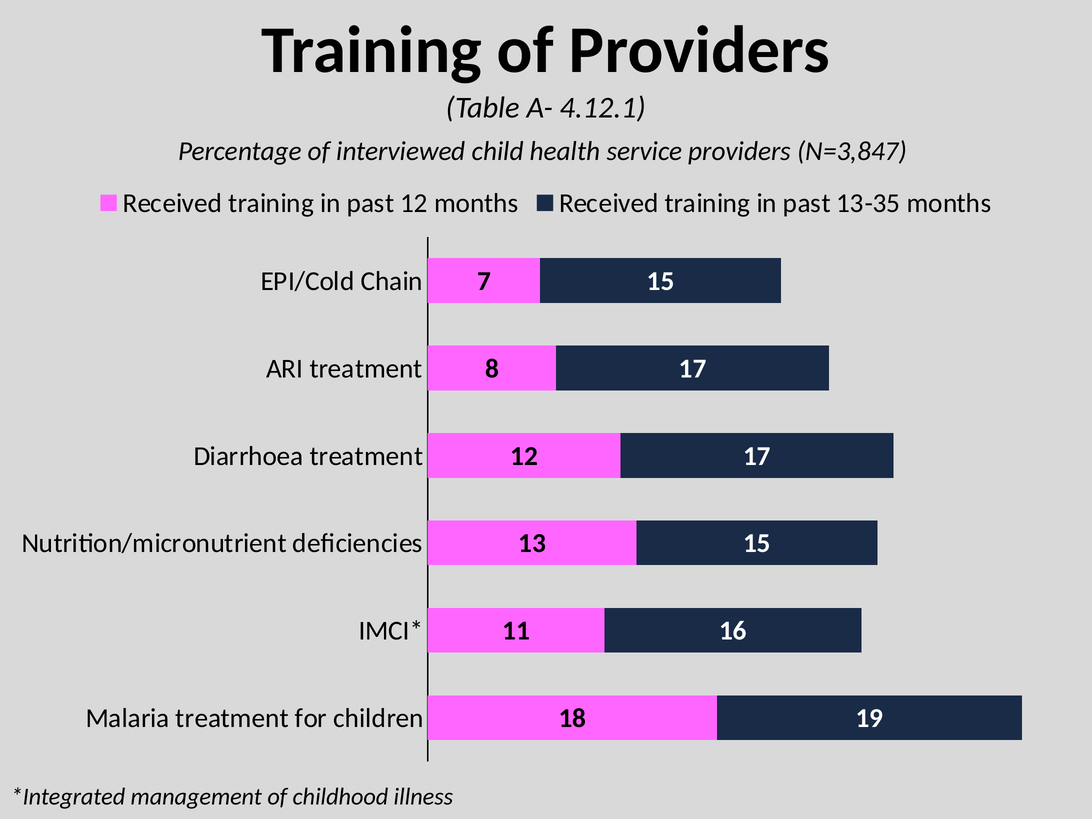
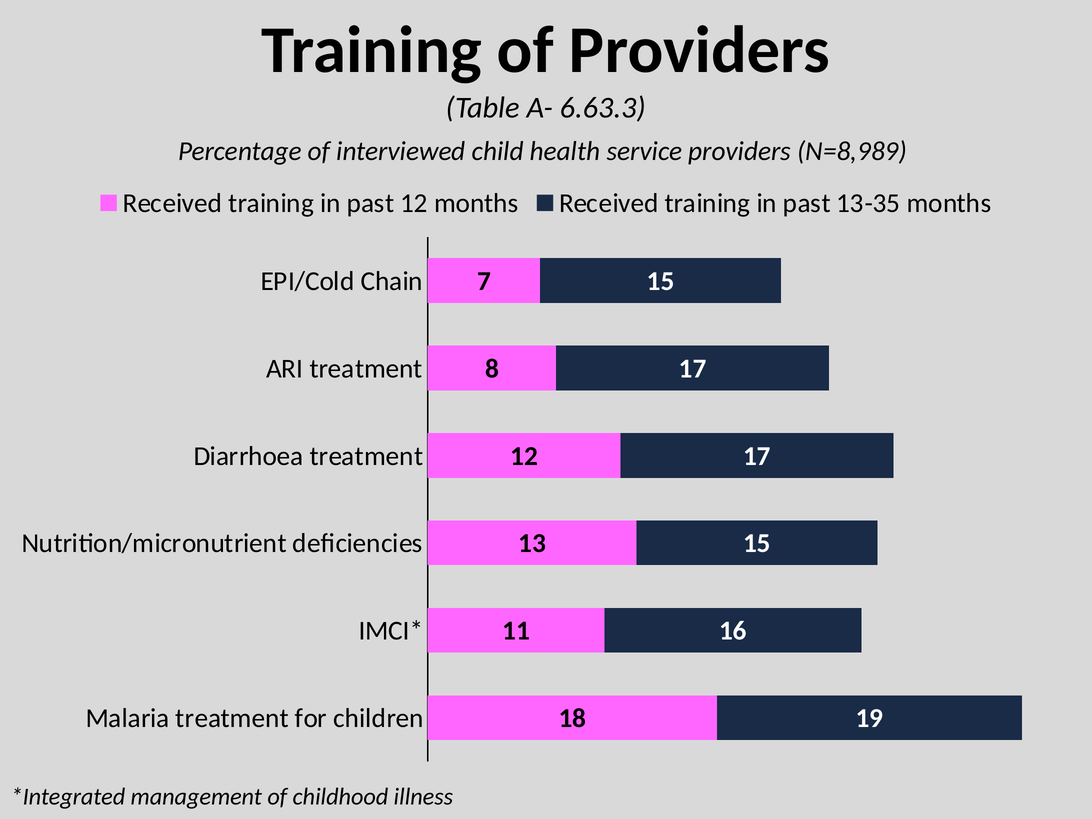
4.12.1: 4.12.1 -> 6.63.3 (603, 108)
N=3,847: N=3,847 -> N=8,989 (852, 151)
